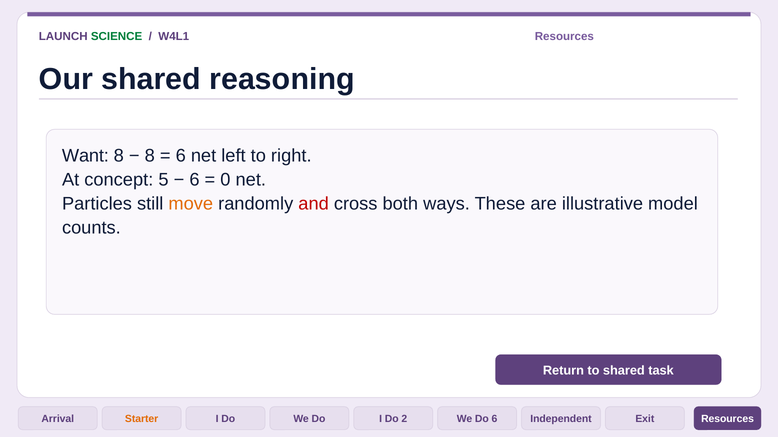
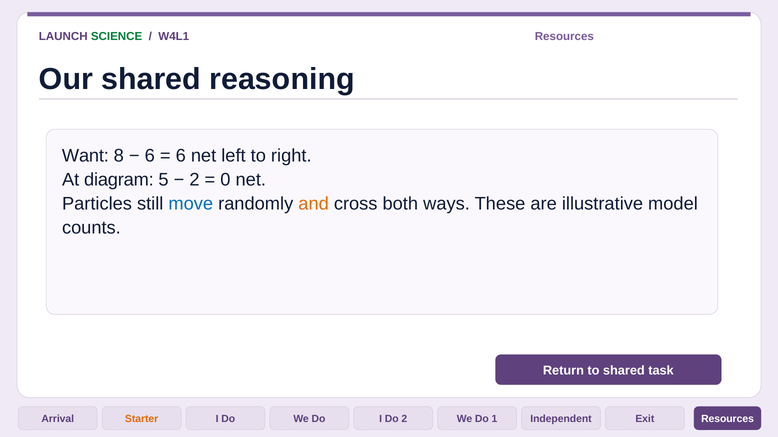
8: 8 -> 6 (150, 156)
concept: concept -> diagram (119, 180)
6: 6 -> 2 (194, 180)
move colour: orange -> blue (191, 204)
and colour: red -> orange (314, 204)
Do 6: 6 -> 1 (494, 419)
